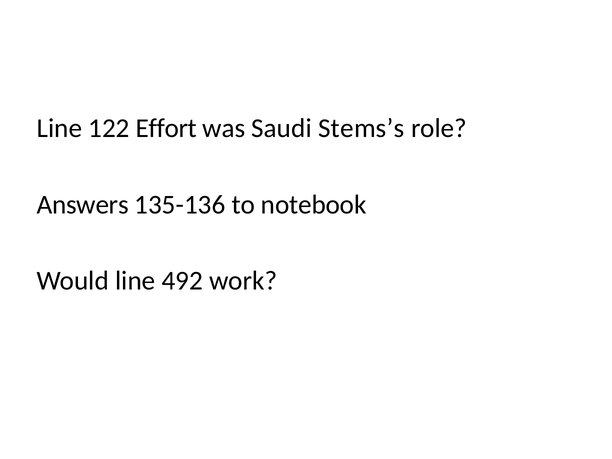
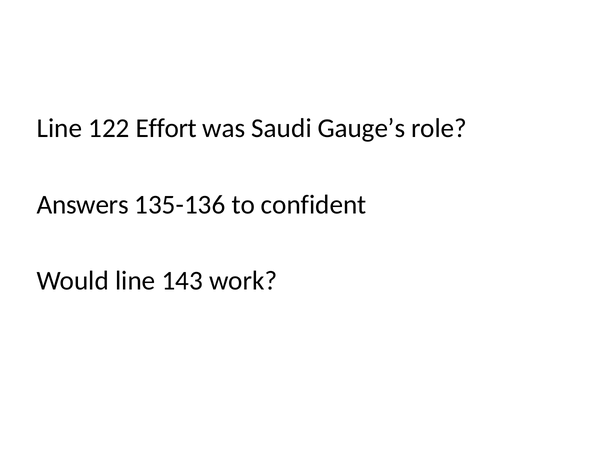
Stems’s: Stems’s -> Gauge’s (362, 128)
notebook: notebook -> confident (314, 205)
492: 492 -> 143 (182, 281)
